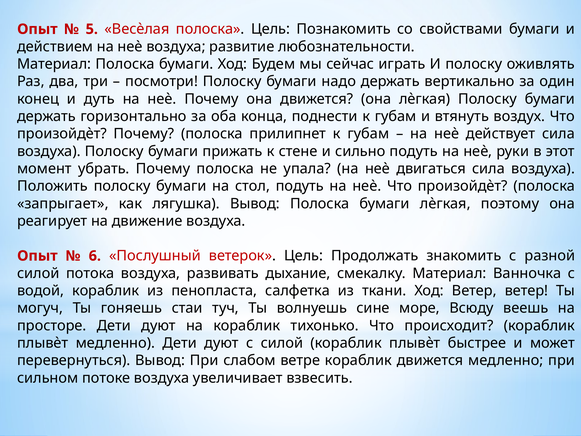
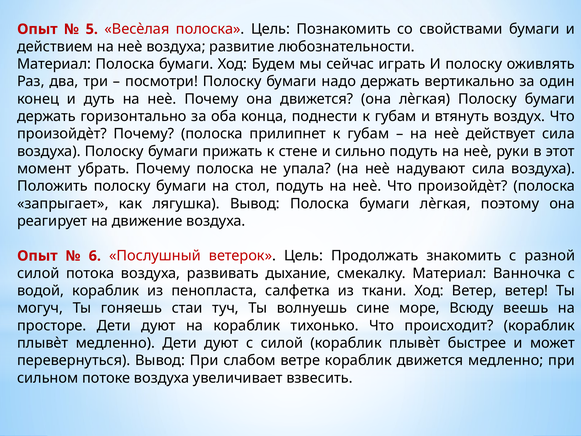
двигаться: двигаться -> надувают (431, 169)
